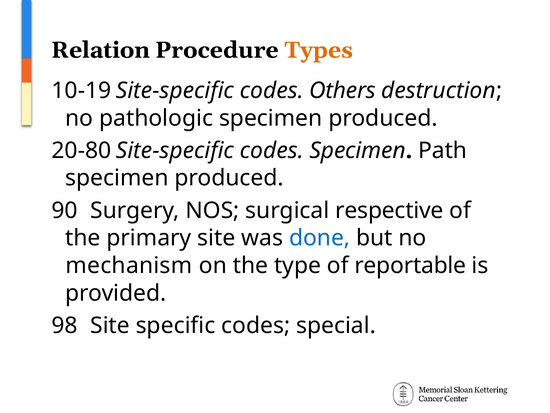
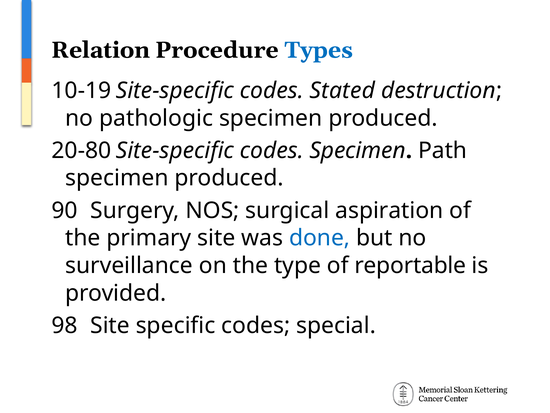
Types colour: orange -> blue (319, 50)
Others: Others -> Stated (342, 90)
respective: respective -> aspiration (389, 210)
mechanism: mechanism -> surveillance (129, 265)
